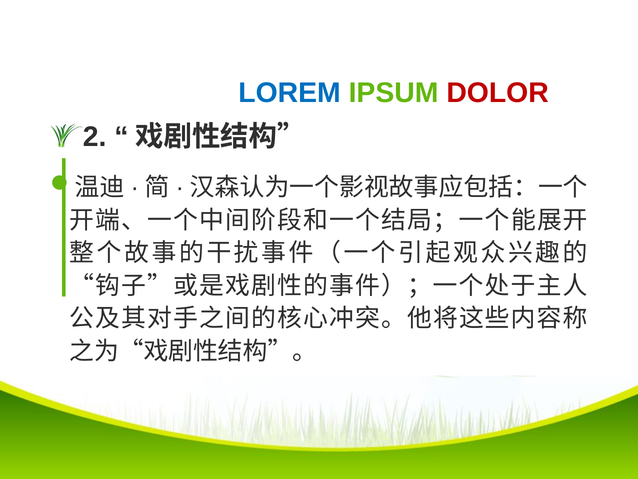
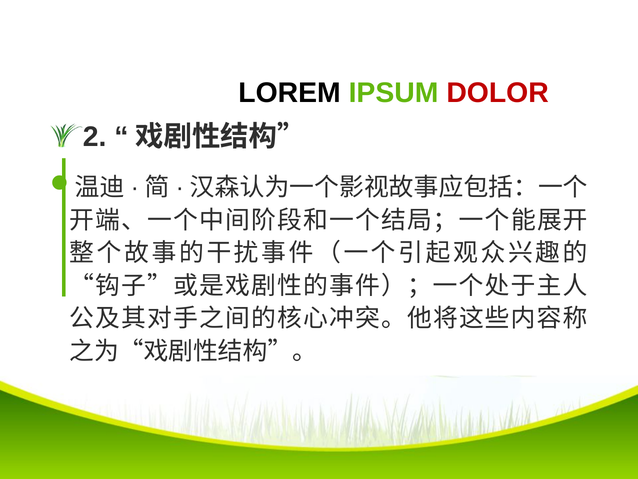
LOREM colour: blue -> black (290, 93)
